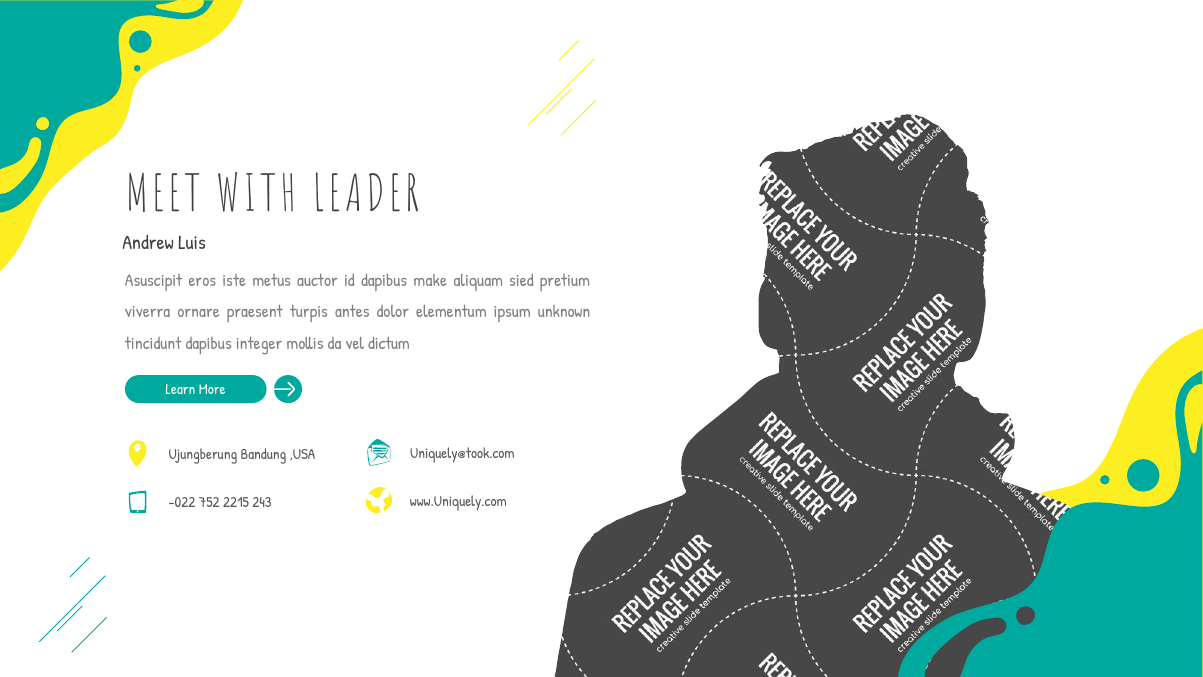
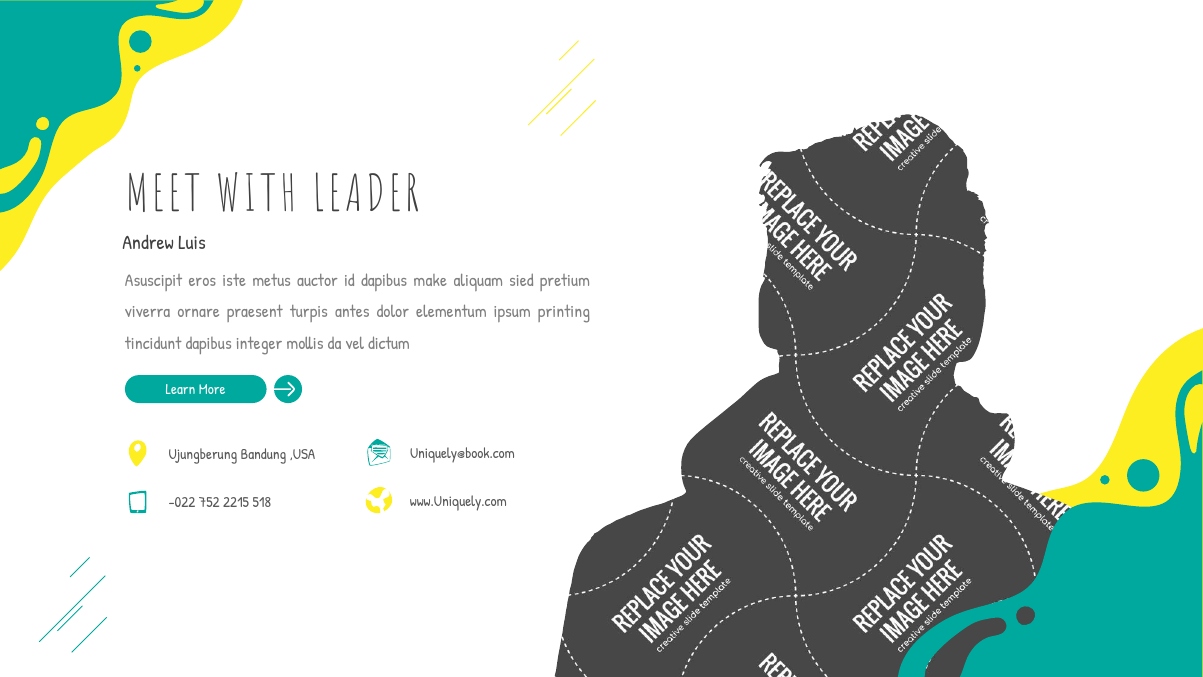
unknown: unknown -> printing (564, 312)
Uniquely@took.com: Uniquely@took.com -> Uniquely@book.com (462, 453)
243: 243 -> 518 (262, 503)
